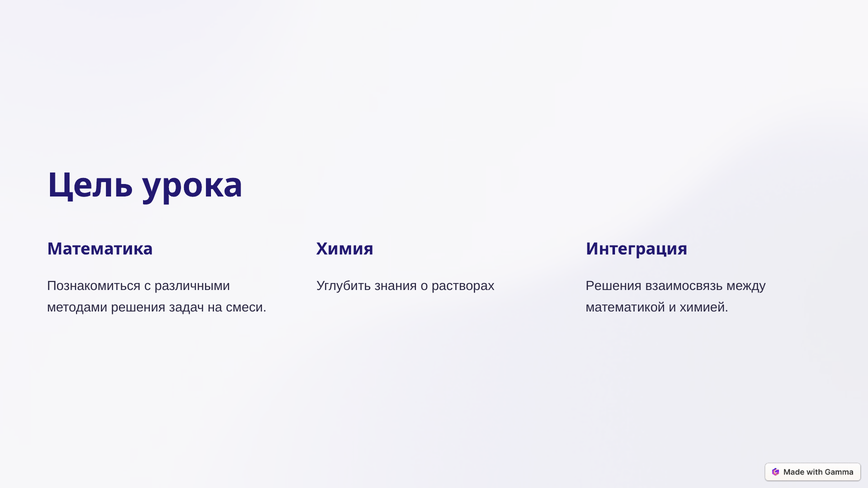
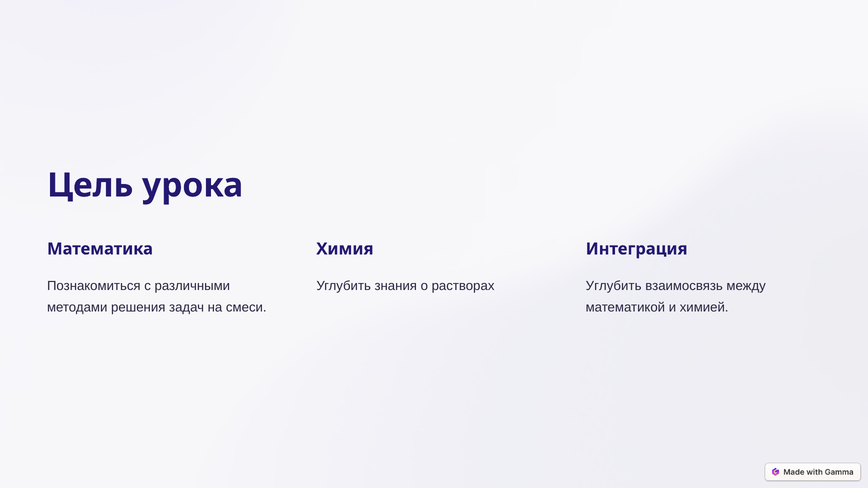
Решения: Решения -> Углубить (614, 286)
